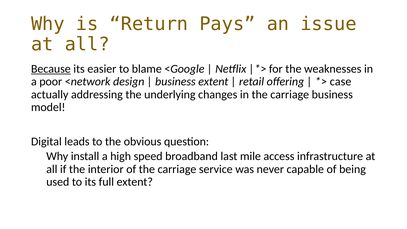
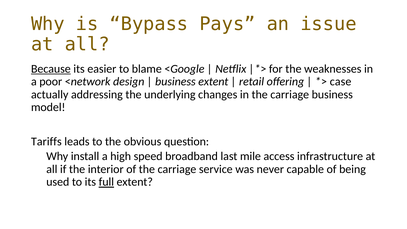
Return: Return -> Bypass (149, 24)
Digital: Digital -> Tariffs (46, 141)
full underline: none -> present (106, 182)
